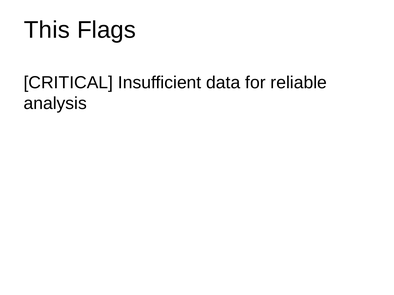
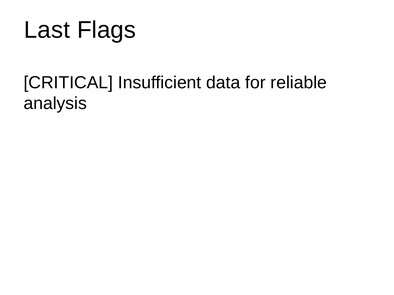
This: This -> Last (47, 30)
